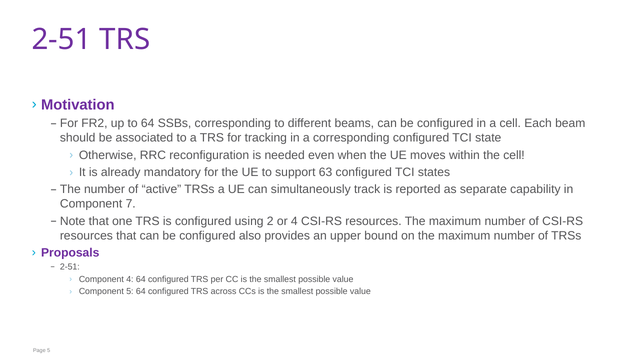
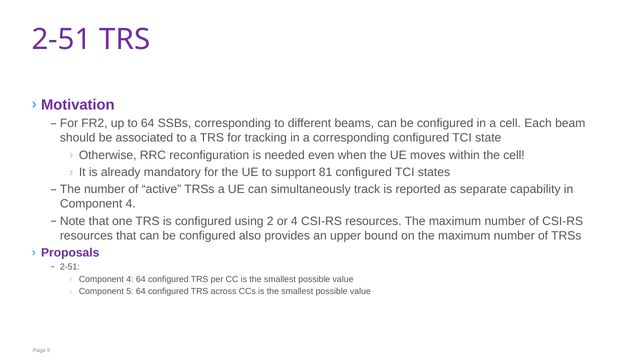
63: 63 -> 81 (326, 172)
7: 7 -> 4 (131, 204)
